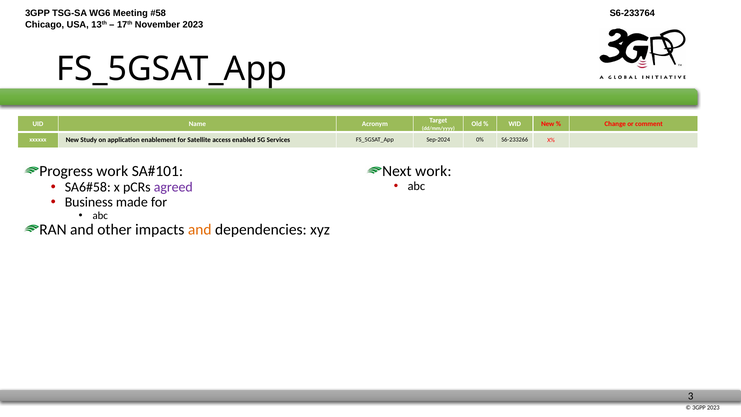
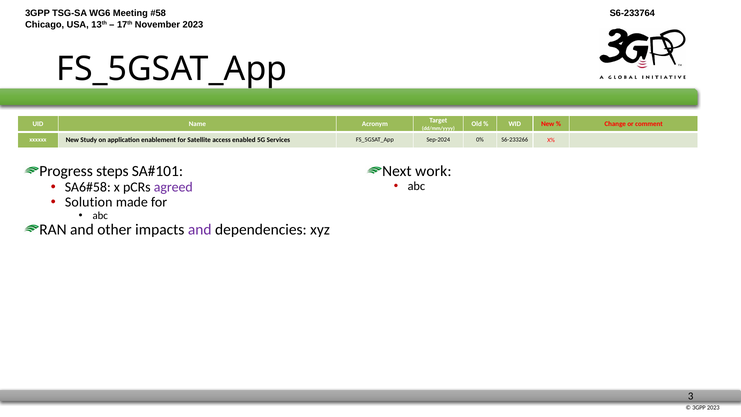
Progress work: work -> steps (112, 171)
Business: Business -> Solution (89, 202)
and colour: orange -> purple (200, 230)
